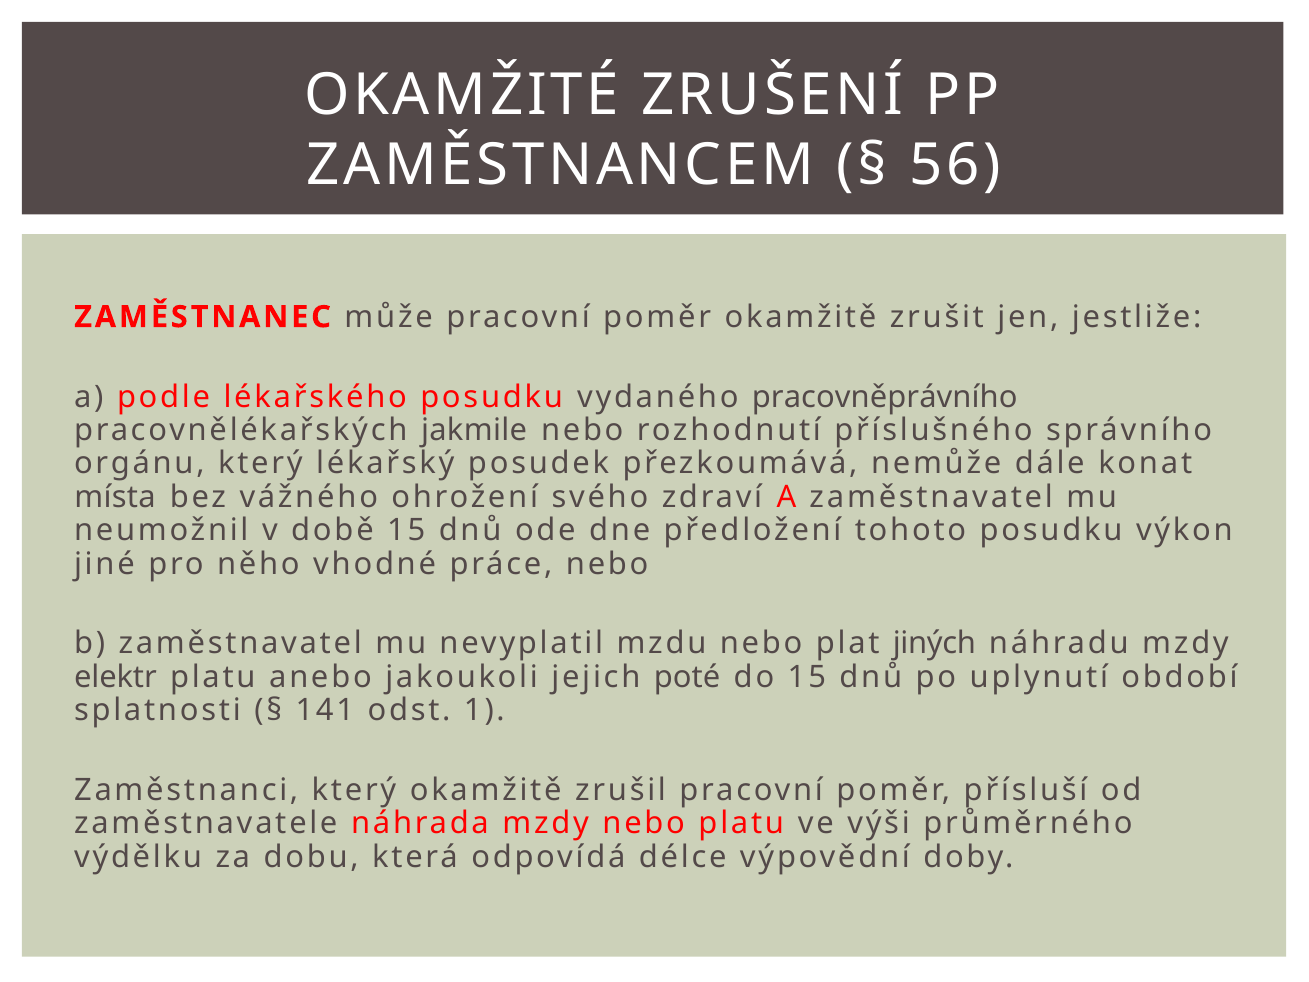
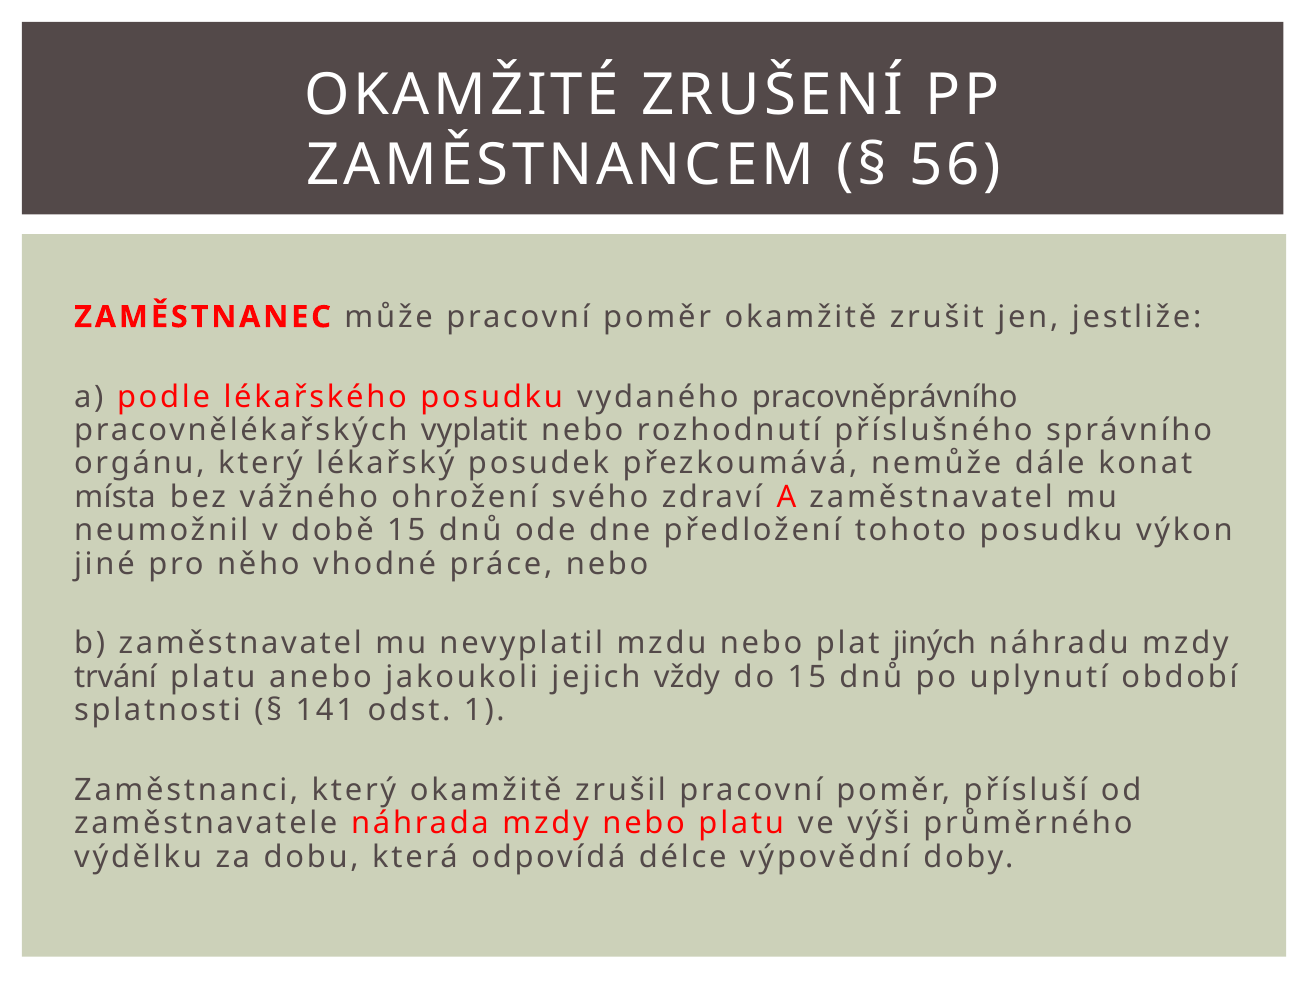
jakmile: jakmile -> vyplatit (474, 430)
elektr: elektr -> trvání (116, 677)
poté: poté -> vždy (687, 677)
